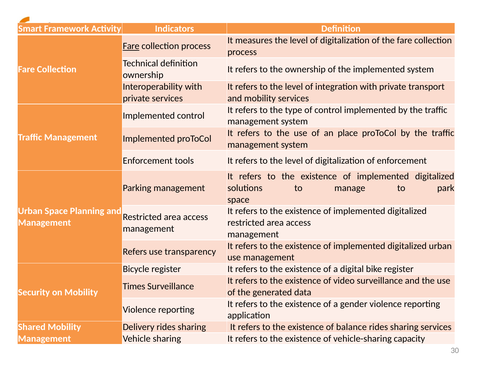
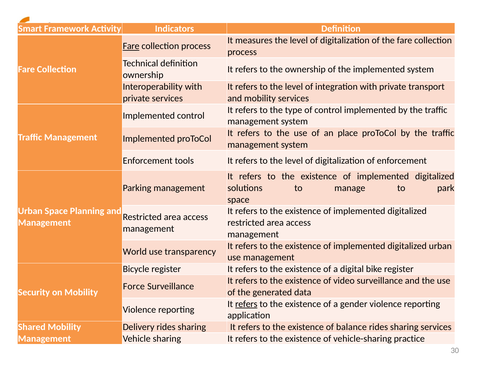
Refers: Refers -> World (135, 252)
Times: Times -> Force (134, 287)
refers underline: none -> present (246, 304)
capacity: capacity -> practice (409, 339)
